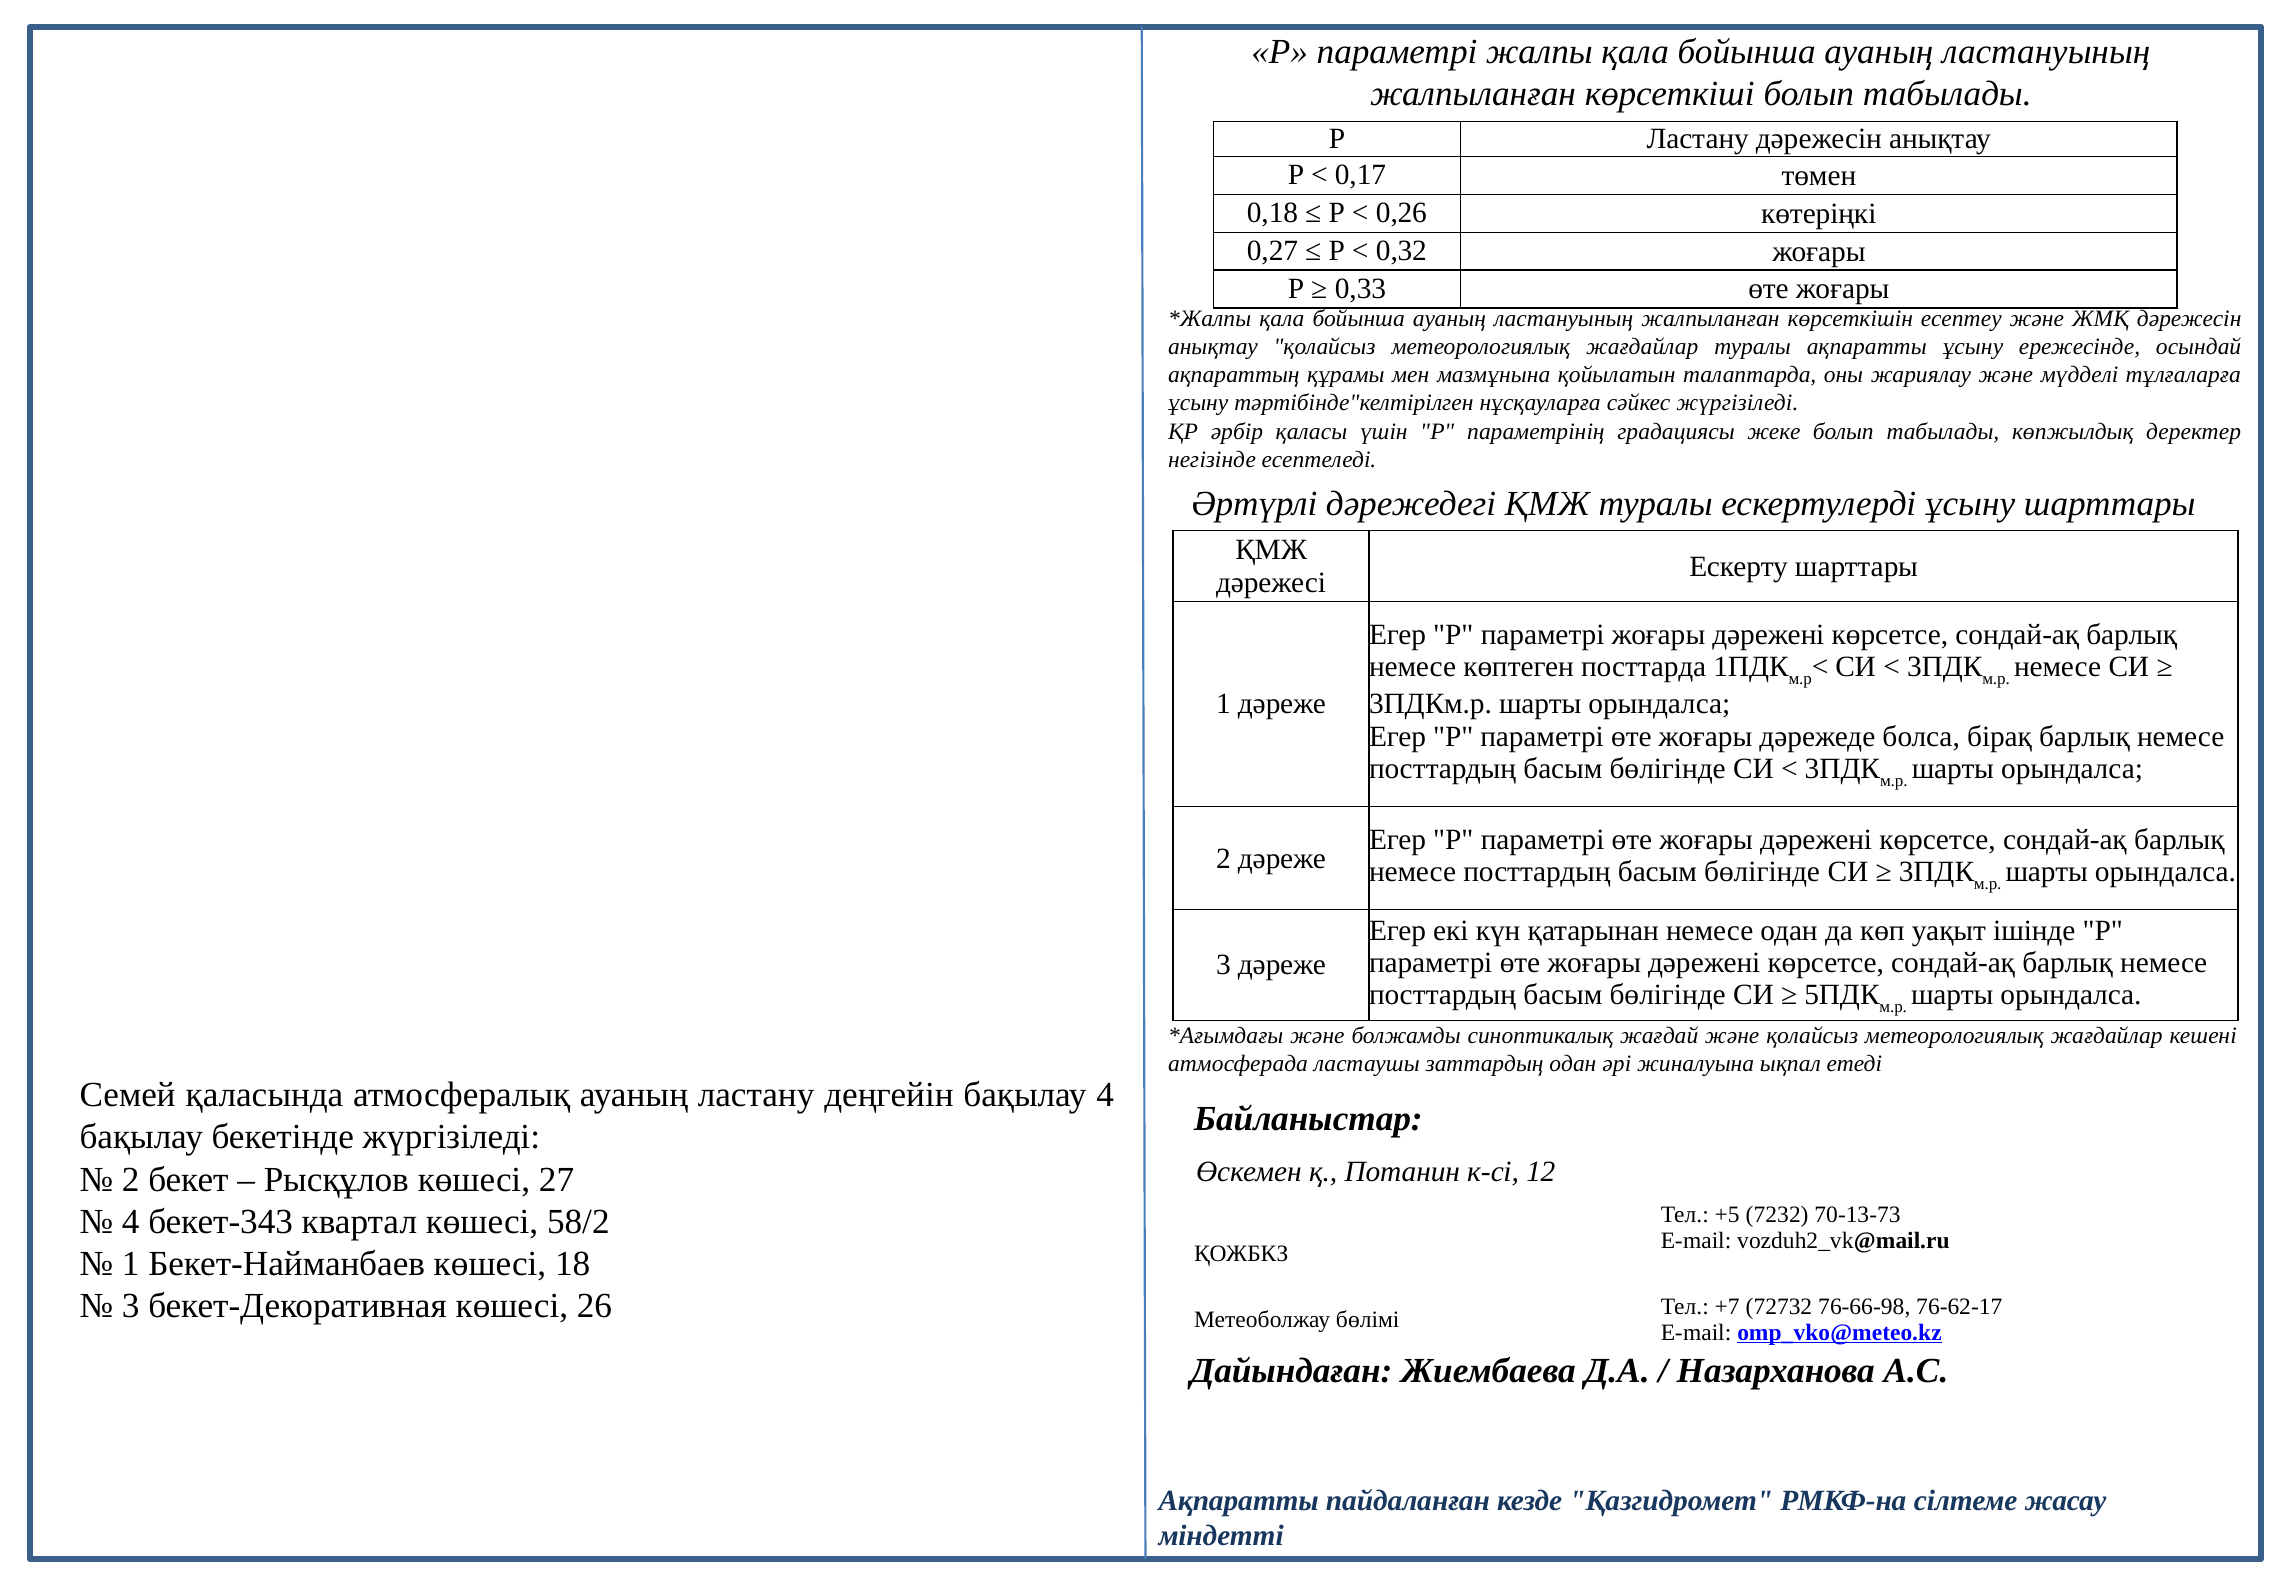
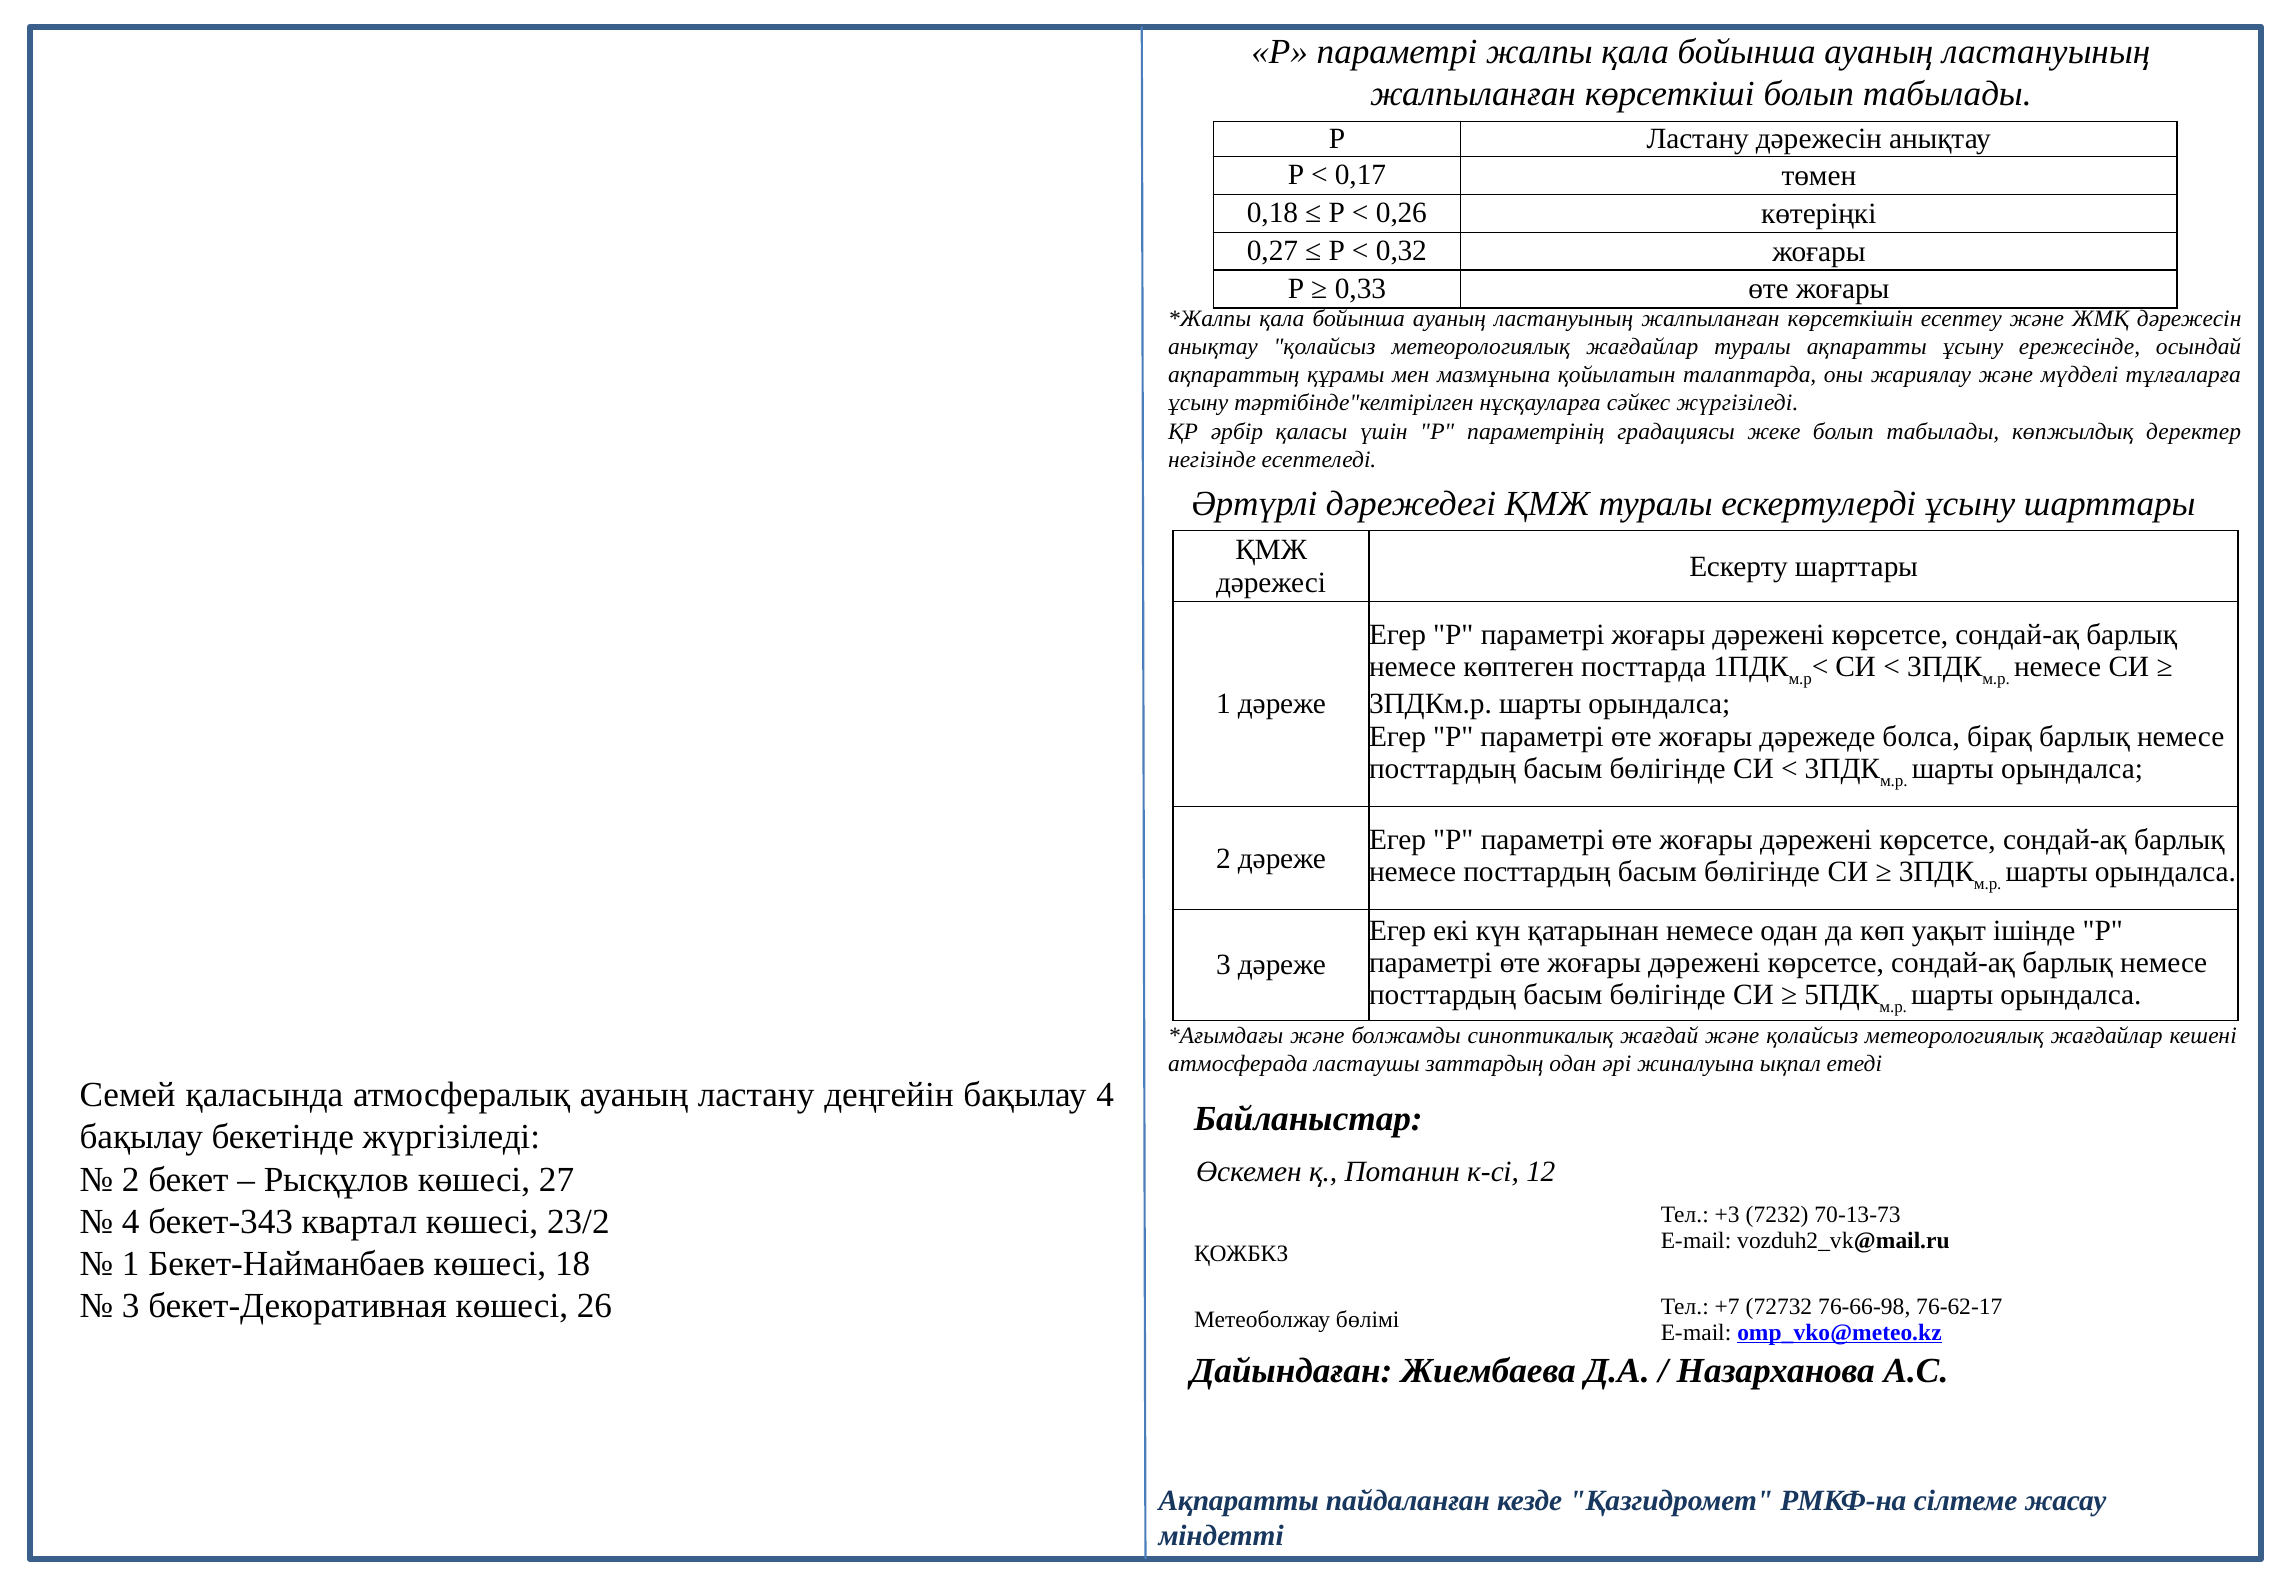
+5: +5 -> +3 (1727, 1215)
58/2: 58/2 -> 23/2 (578, 1222)
